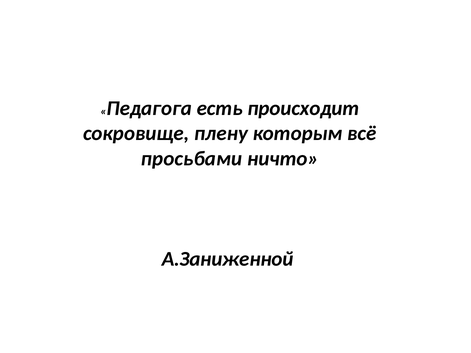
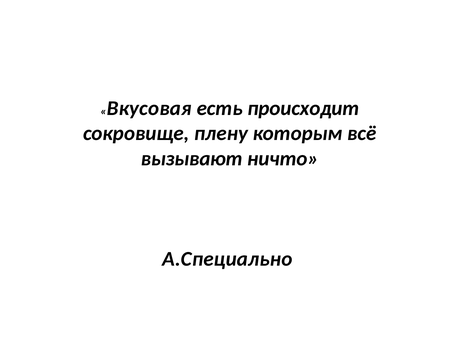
Педагога: Педагога -> Вкусовая (149, 108)
просьбами: просьбами -> вызывают (192, 159)
А.Заниженной: А.Заниженной -> А.Специально (227, 259)
